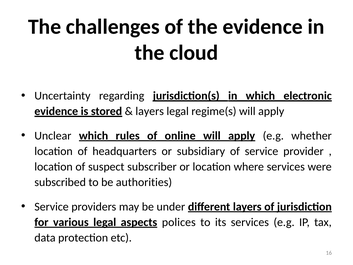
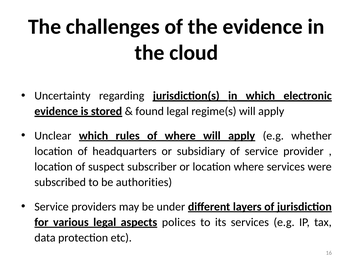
layers: layers -> found (150, 111)
of online: online -> where (180, 136)
